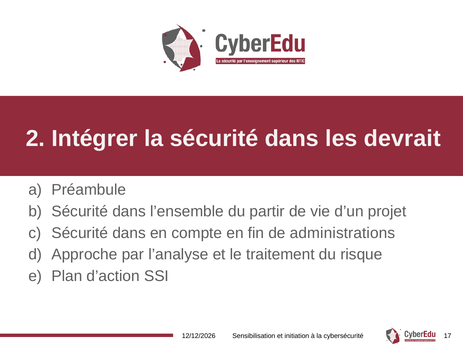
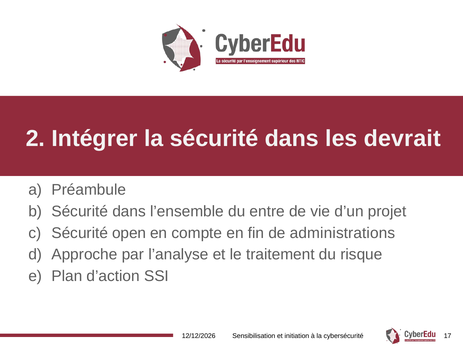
partir: partir -> entre (267, 212)
dans: dans -> open (129, 233)
